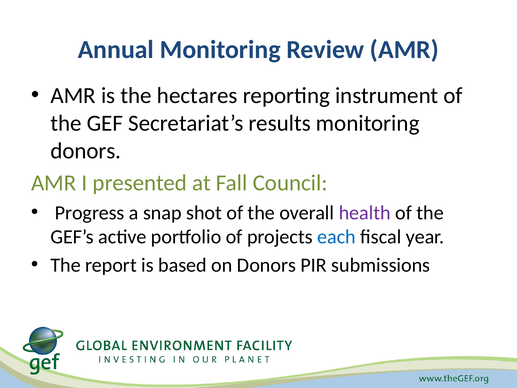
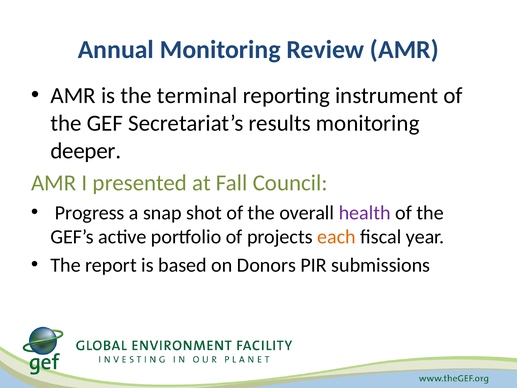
hectares: hectares -> terminal (197, 96)
donors: donors -> deeper (86, 151)
each colour: blue -> orange (336, 237)
